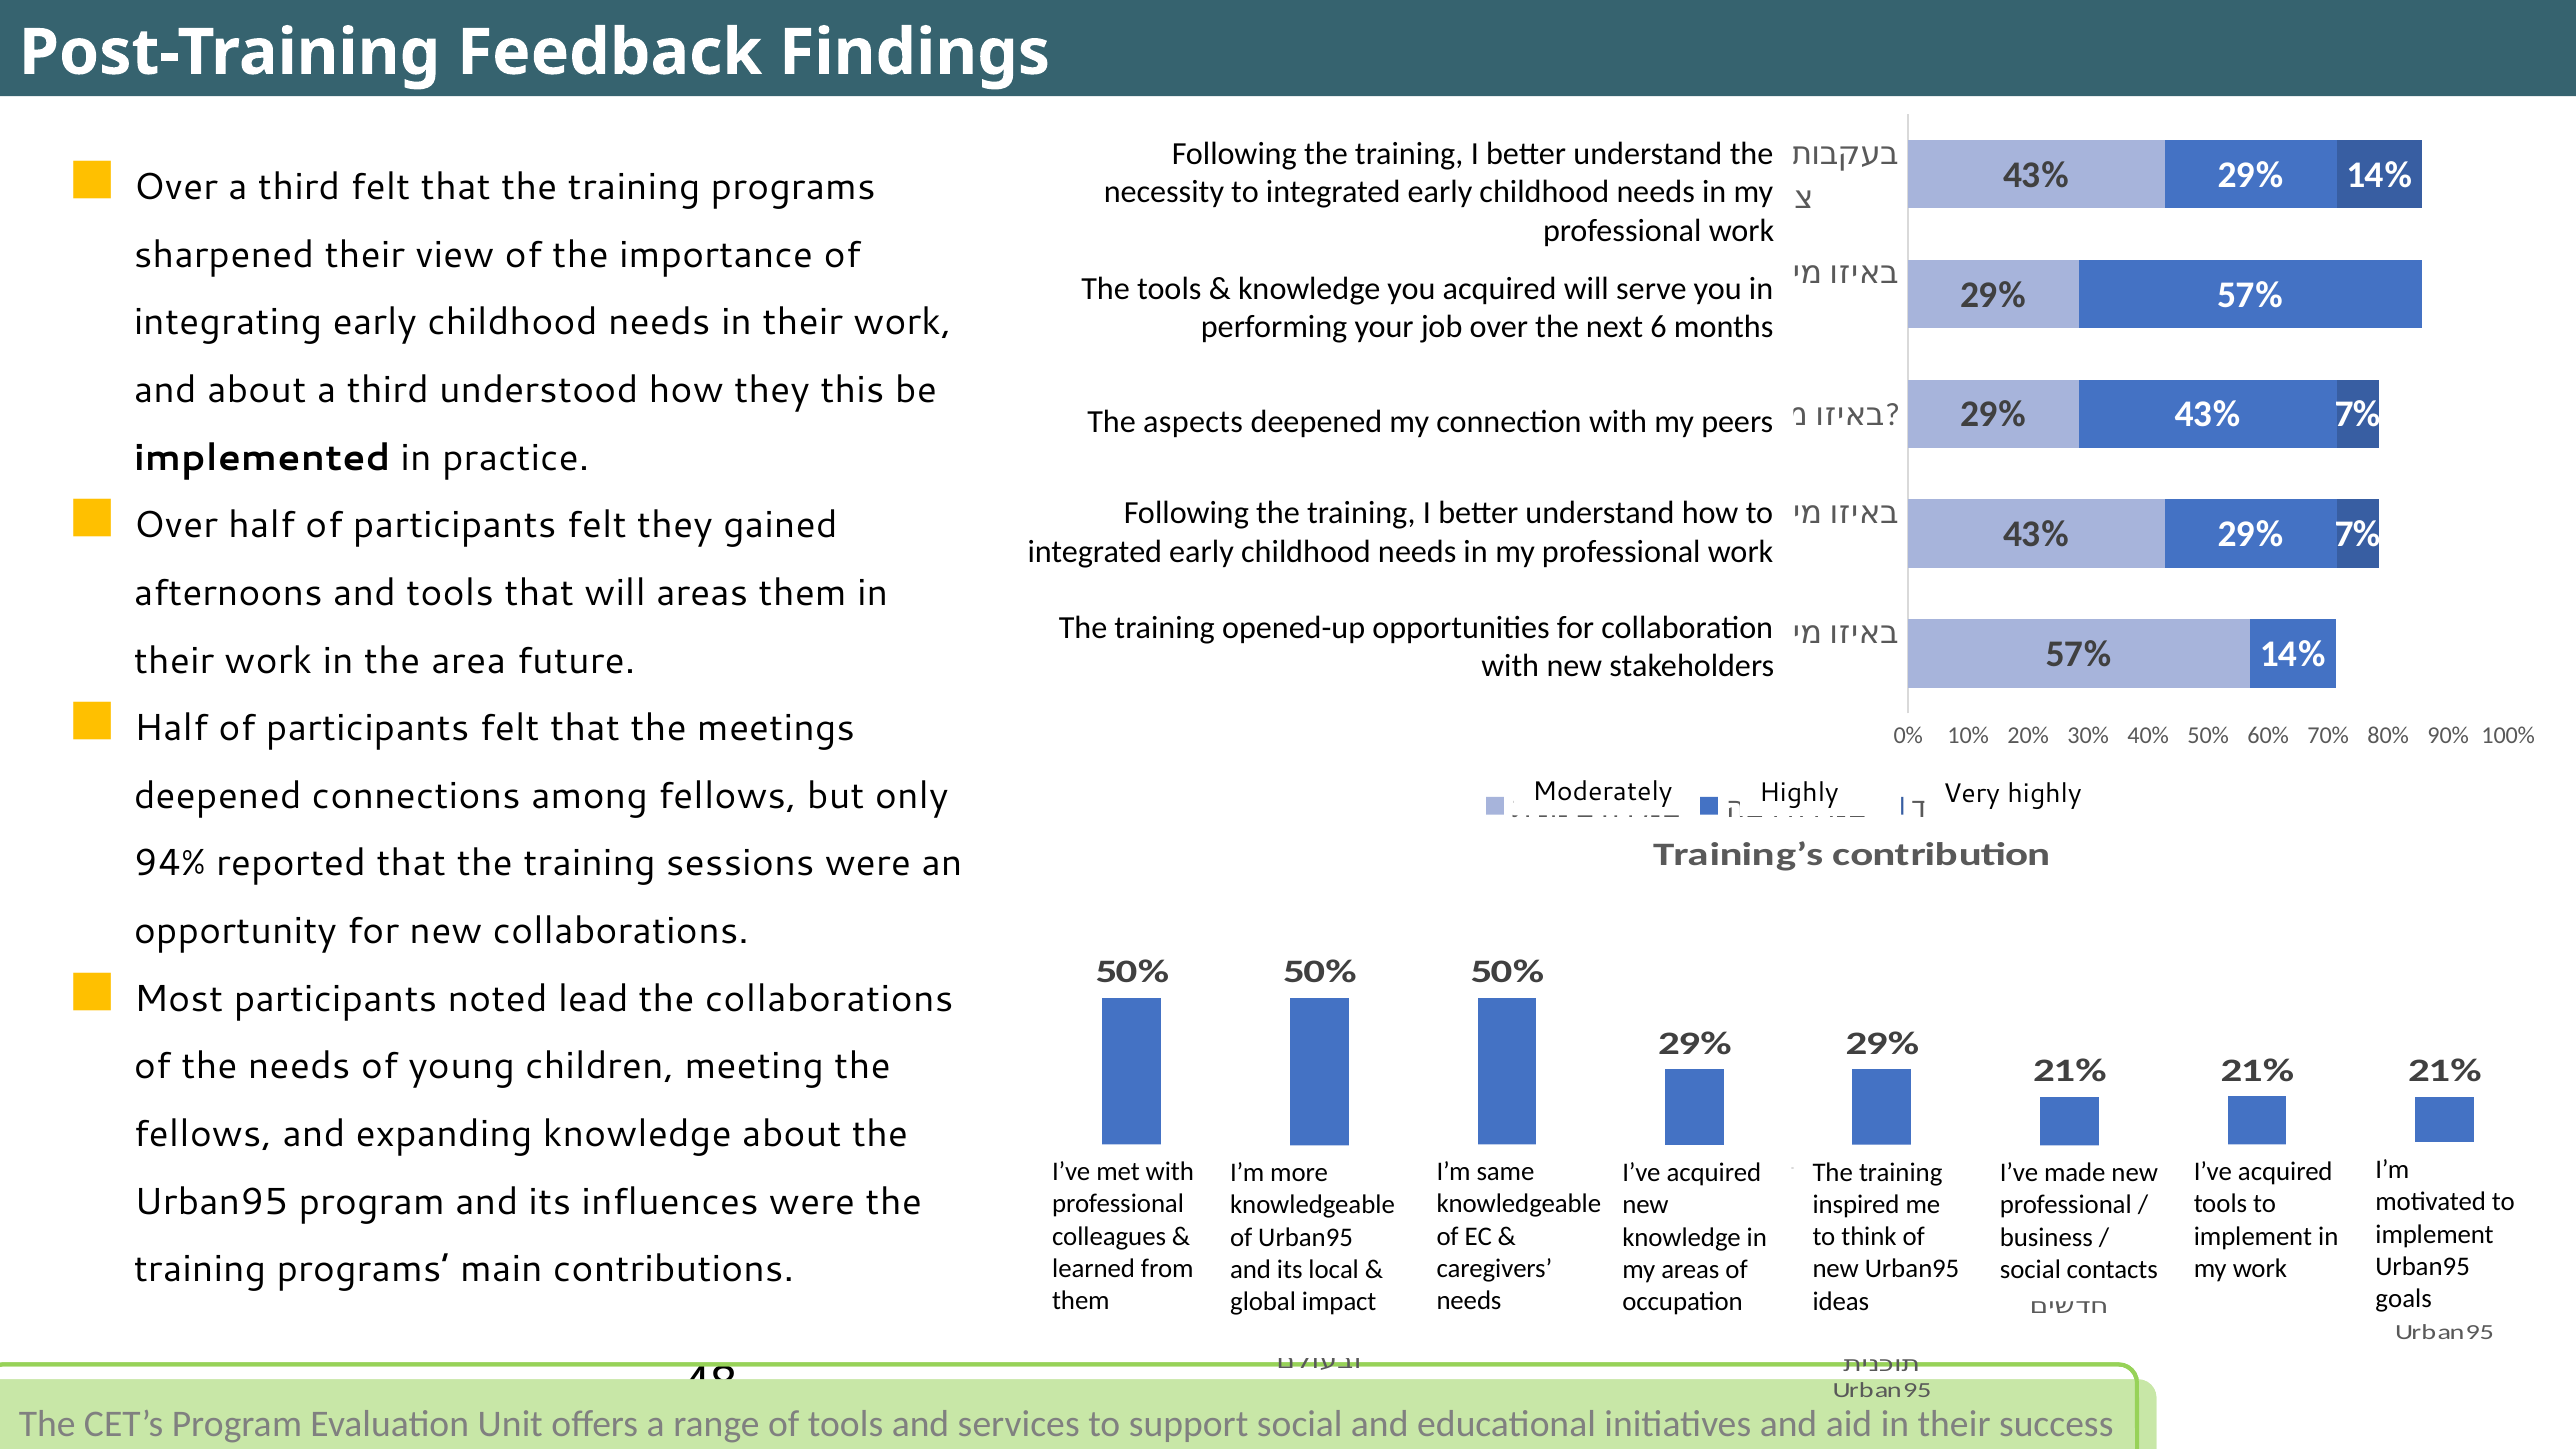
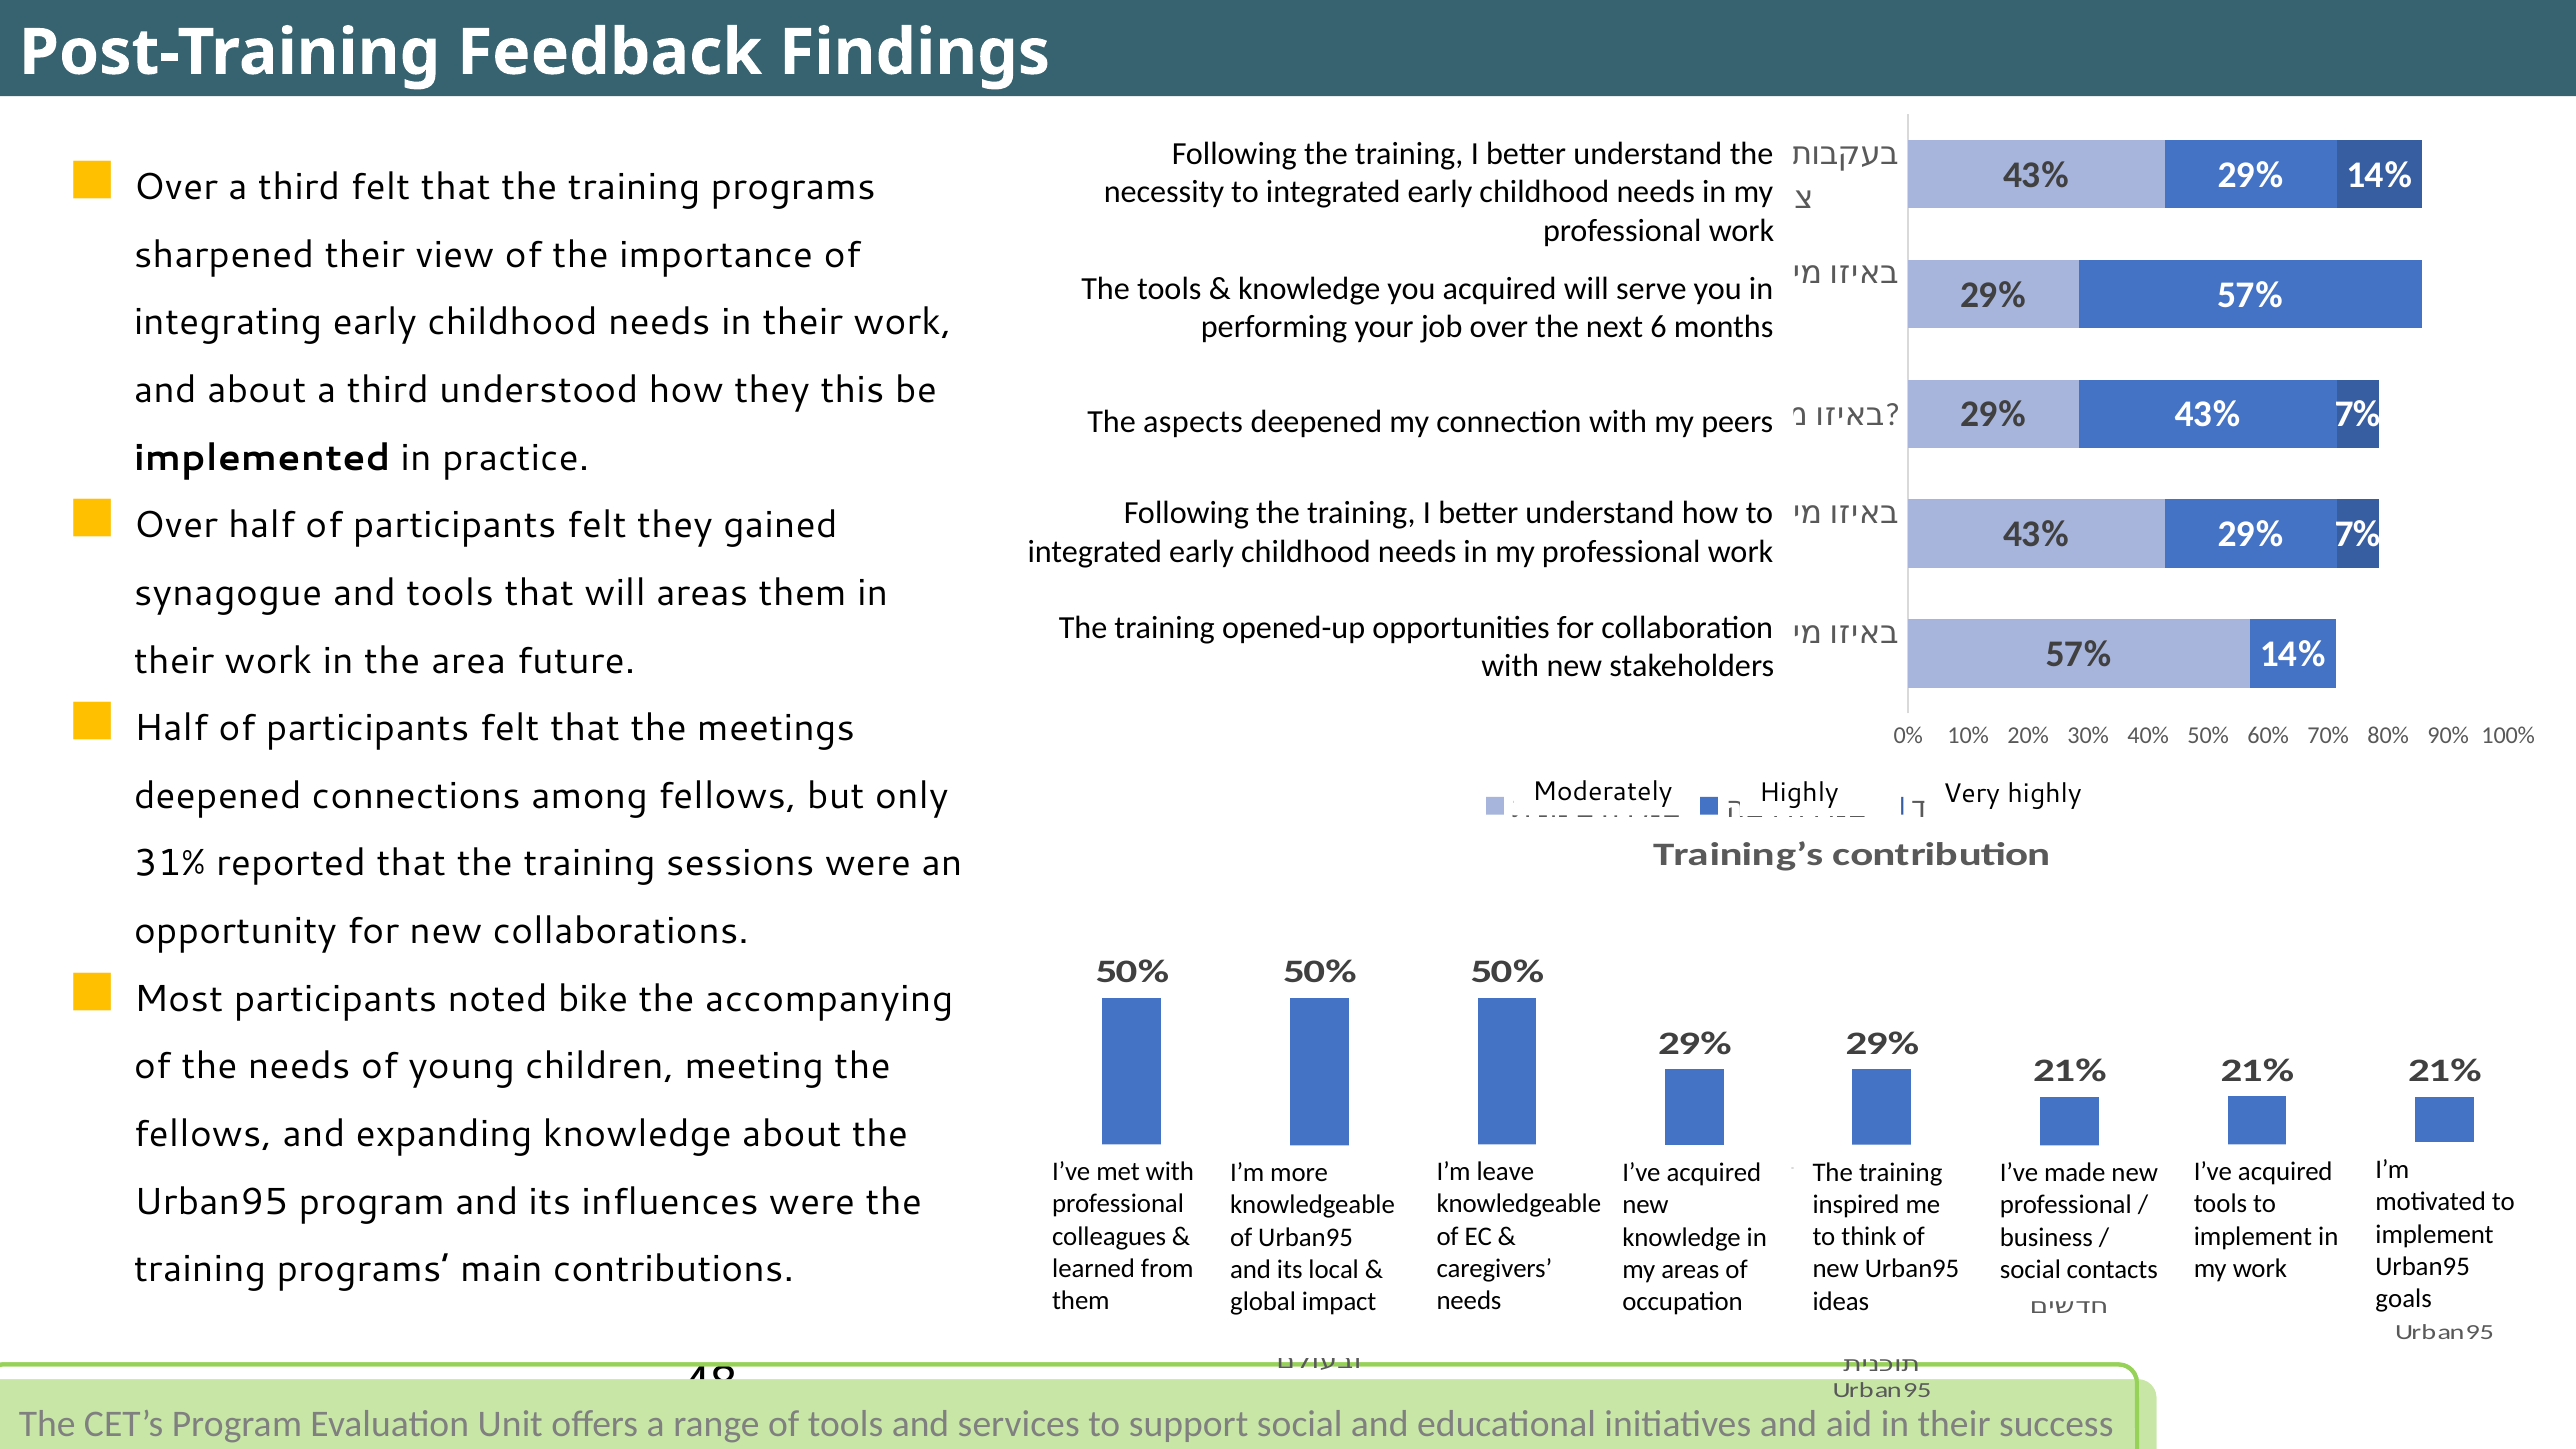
afternoons: afternoons -> synagogue (228, 593)
94%: 94% -> 31% (170, 864)
lead: lead -> bike (593, 999)
the collaborations: collaborations -> accompanying (829, 999)
same: same -> leave (1505, 1172)
